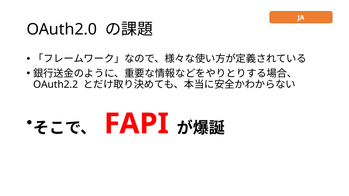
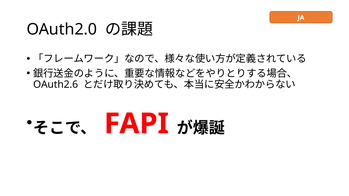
OAuth2.2: OAuth2.2 -> OAuth2.6 (56, 85)
